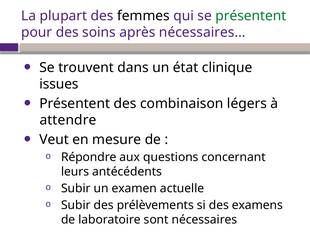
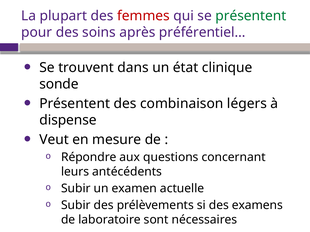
femmes colour: black -> red (143, 16)
nécessaires…: nécessaires… -> préférentiel… (202, 32)
issues: issues -> sonde (59, 84)
attendre: attendre -> dispense (68, 120)
